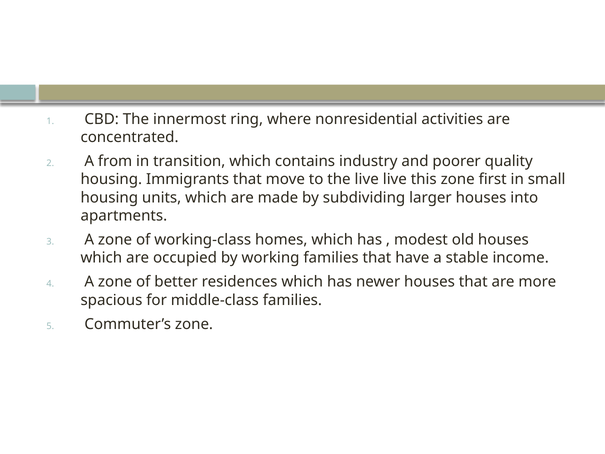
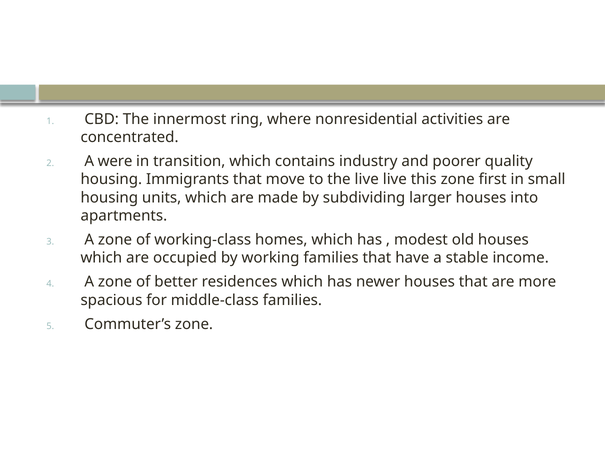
from: from -> were (115, 161)
